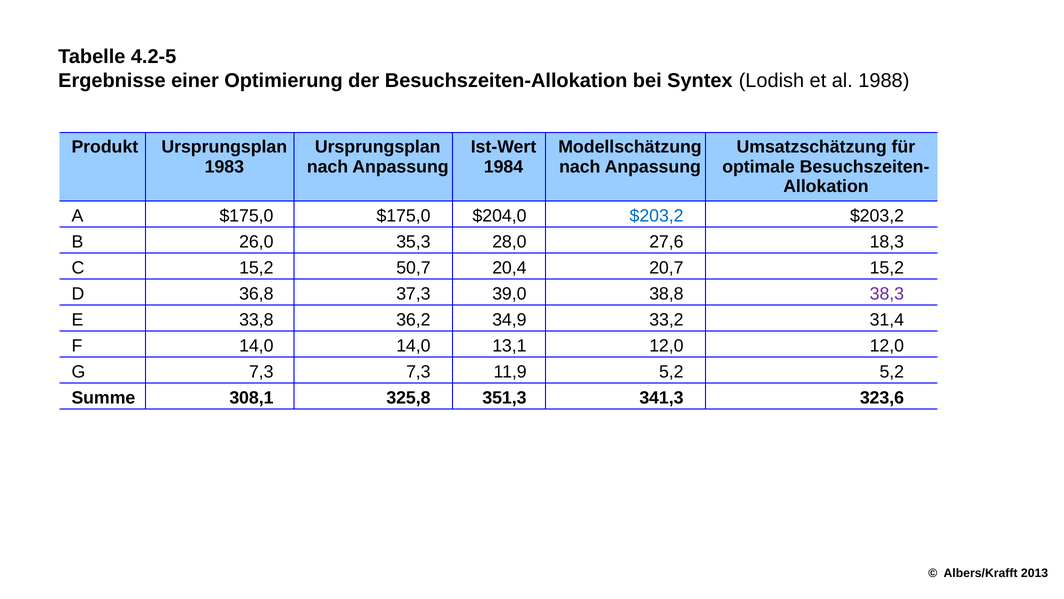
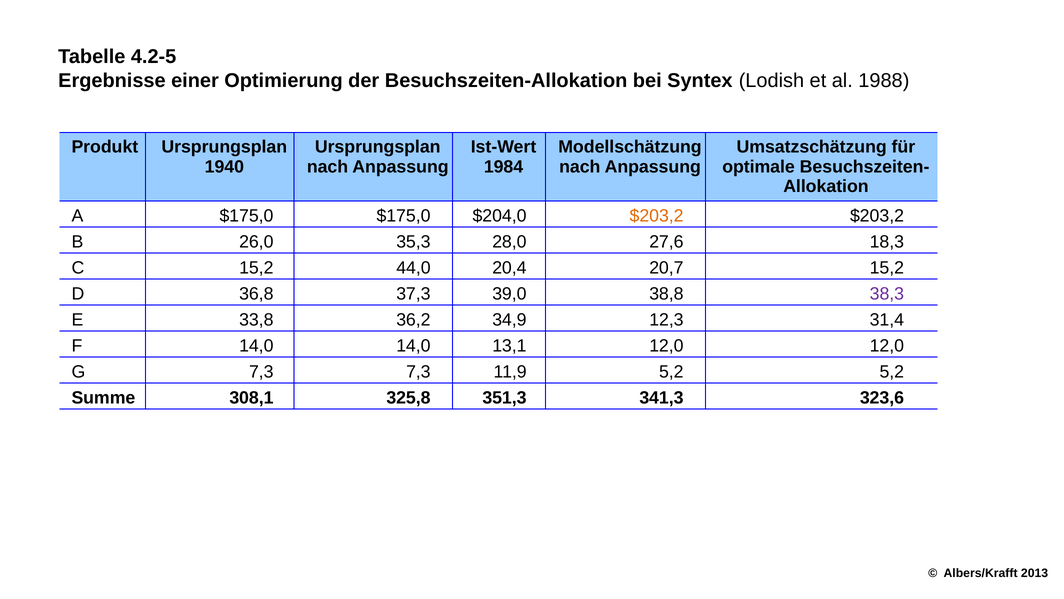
1983: 1983 -> 1940 (224, 167)
$203,2 colour: blue -> orange (657, 216)
50,7: 50,7 -> 44,0 (413, 267)
33,2: 33,2 -> 12,3 (666, 319)
